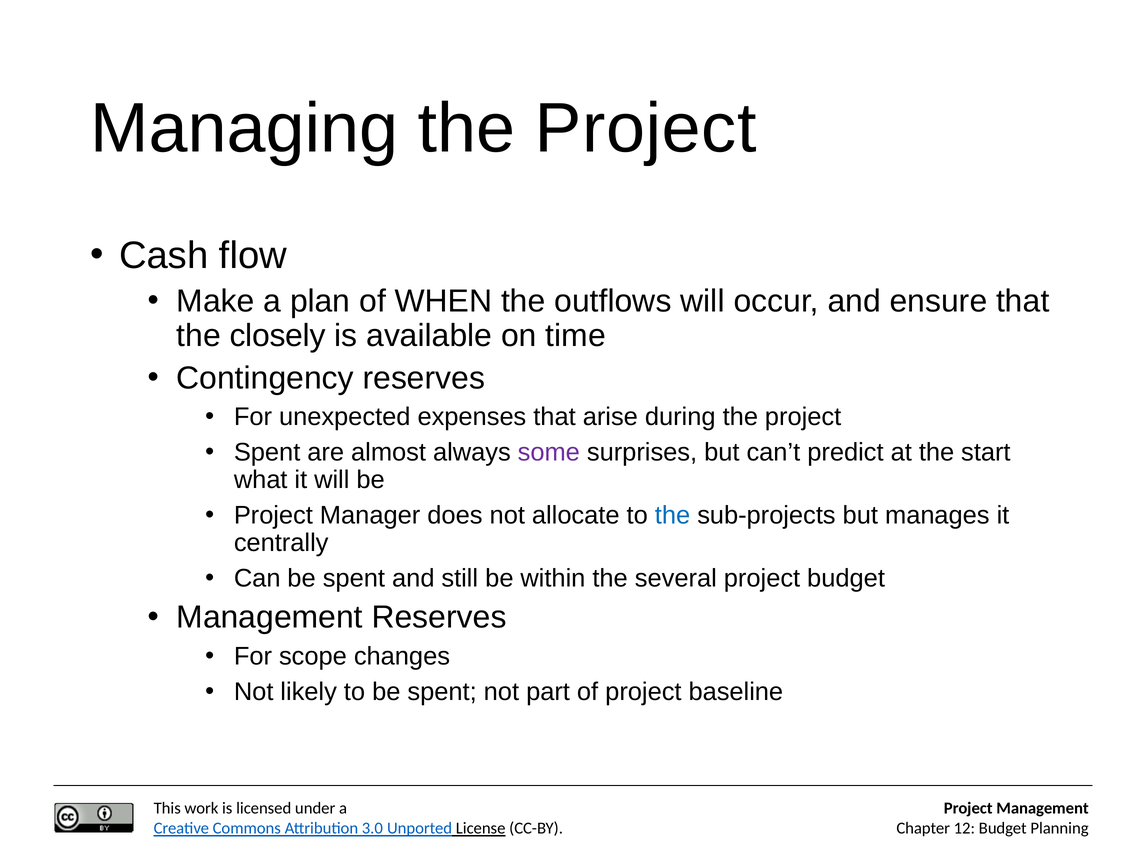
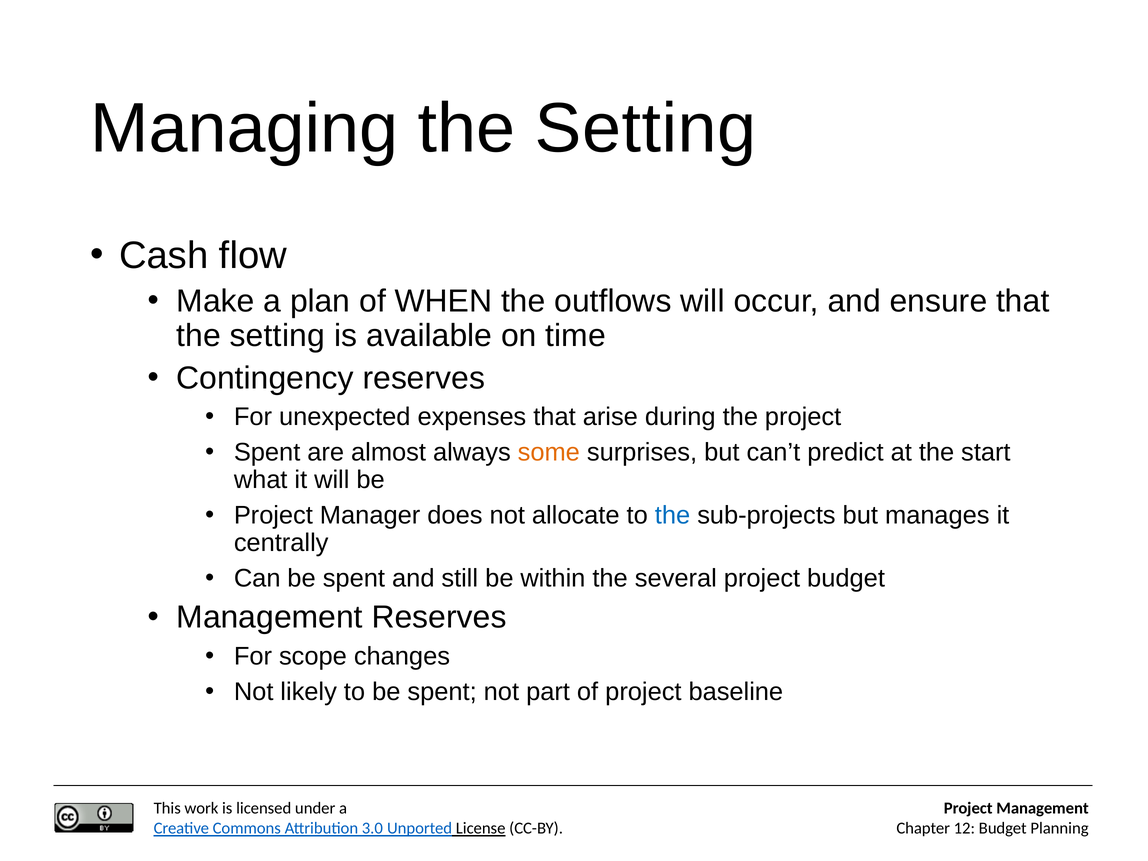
Managing the Project: Project -> Setting (646, 129)
closely: closely -> setting (277, 336)
some colour: purple -> orange (549, 453)
